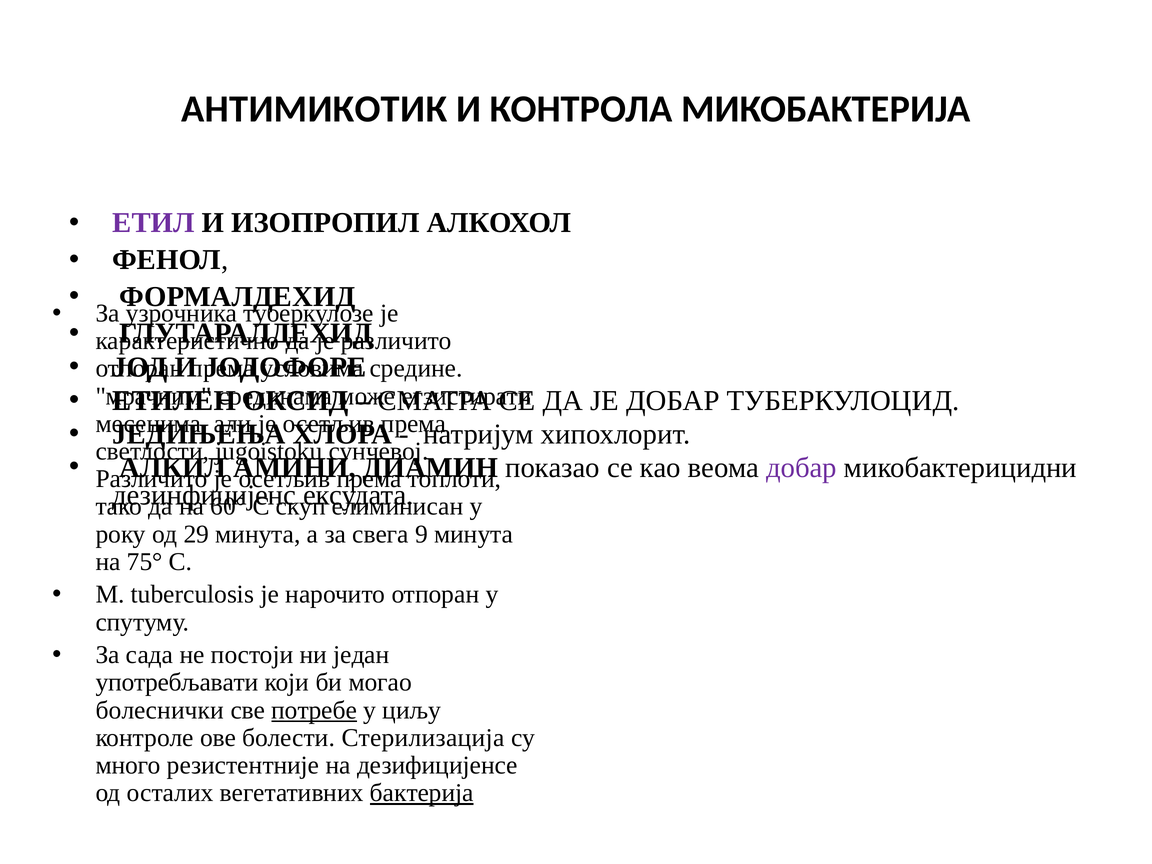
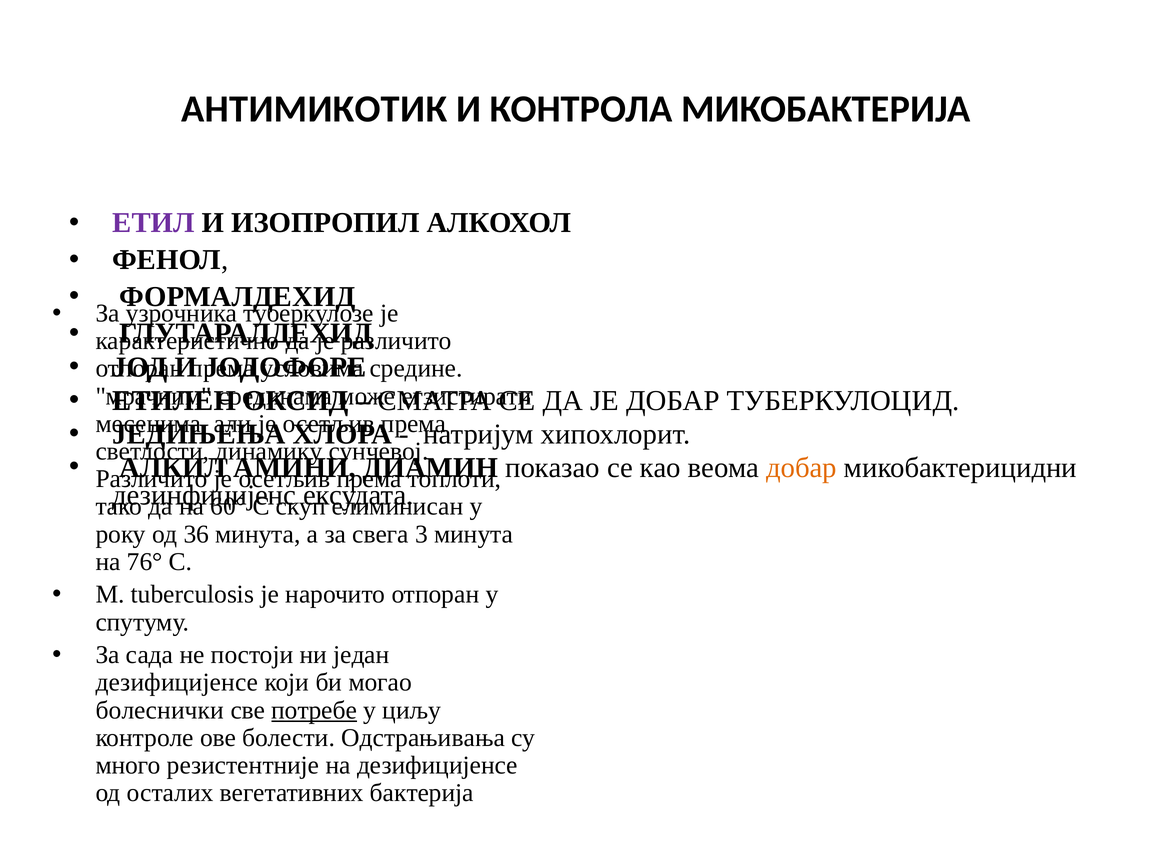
jugoistoku: jugoistoku -> динамику (269, 451)
добар colour: purple -> orange (801, 468)
29: 29 -> 36 (196, 534)
9: 9 -> 3 (421, 534)
75°: 75° -> 76° (145, 562)
употребљавати: употребљавати -> дезифицијенсе (177, 683)
Стерилизација: Стерилизација -> Одстрањивања (423, 738)
бактерија underline: present -> none (422, 793)
